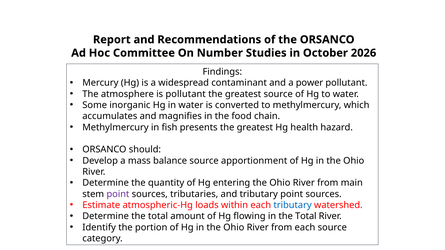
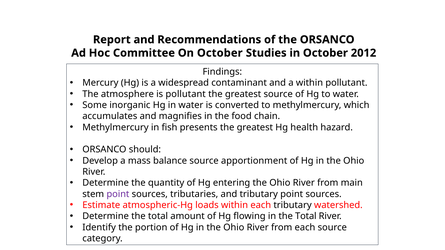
On Number: Number -> October (220, 53)
2026: 2026 -> 2012 (364, 53)
a power: power -> within (309, 83)
tributary colour: blue -> black (293, 205)
